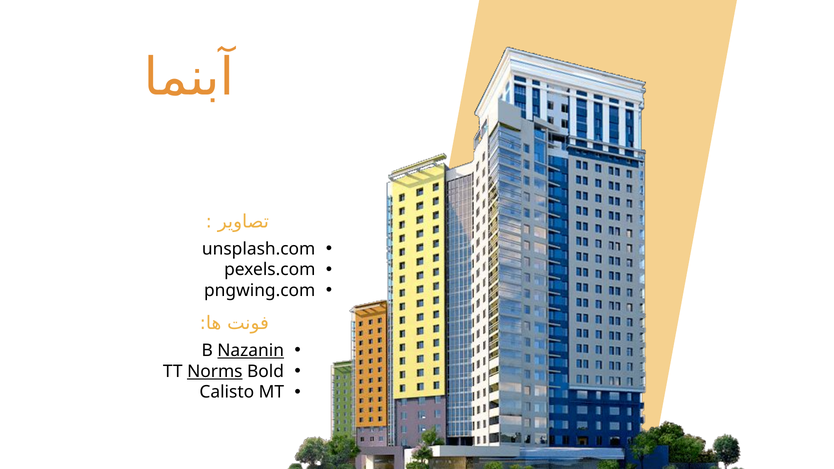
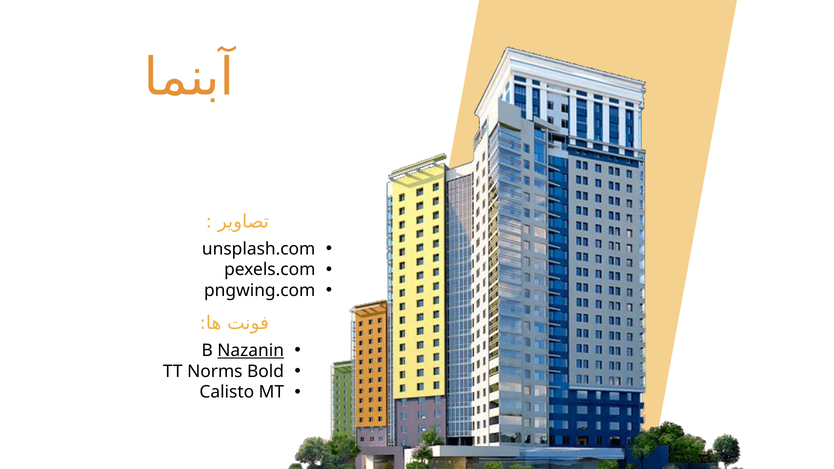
Norms underline: present -> none (215, 371)
